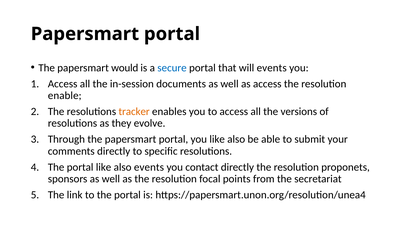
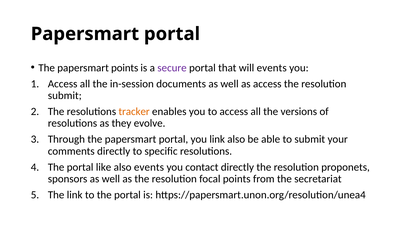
papersmart would: would -> points (125, 68)
secure colour: blue -> purple (172, 68)
enable: enable -> submit (65, 96)
you like: like -> link (217, 140)
